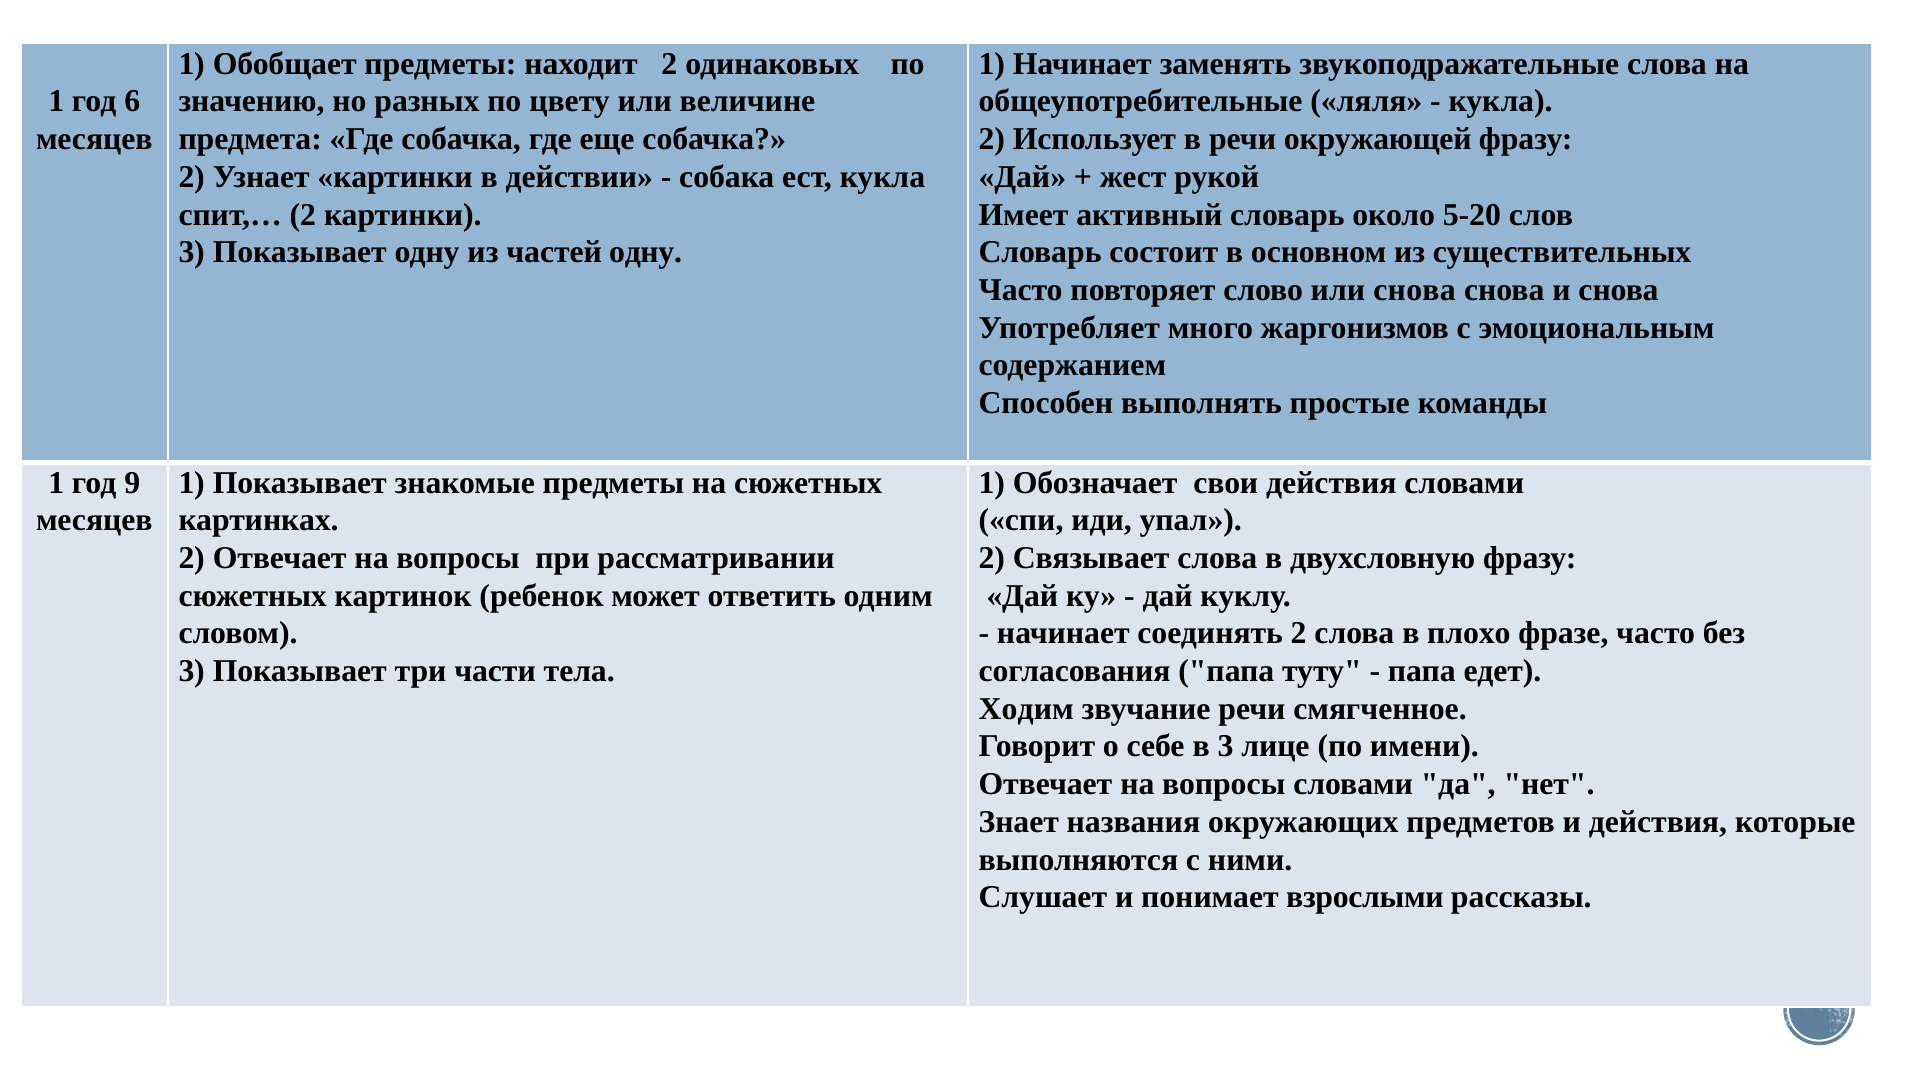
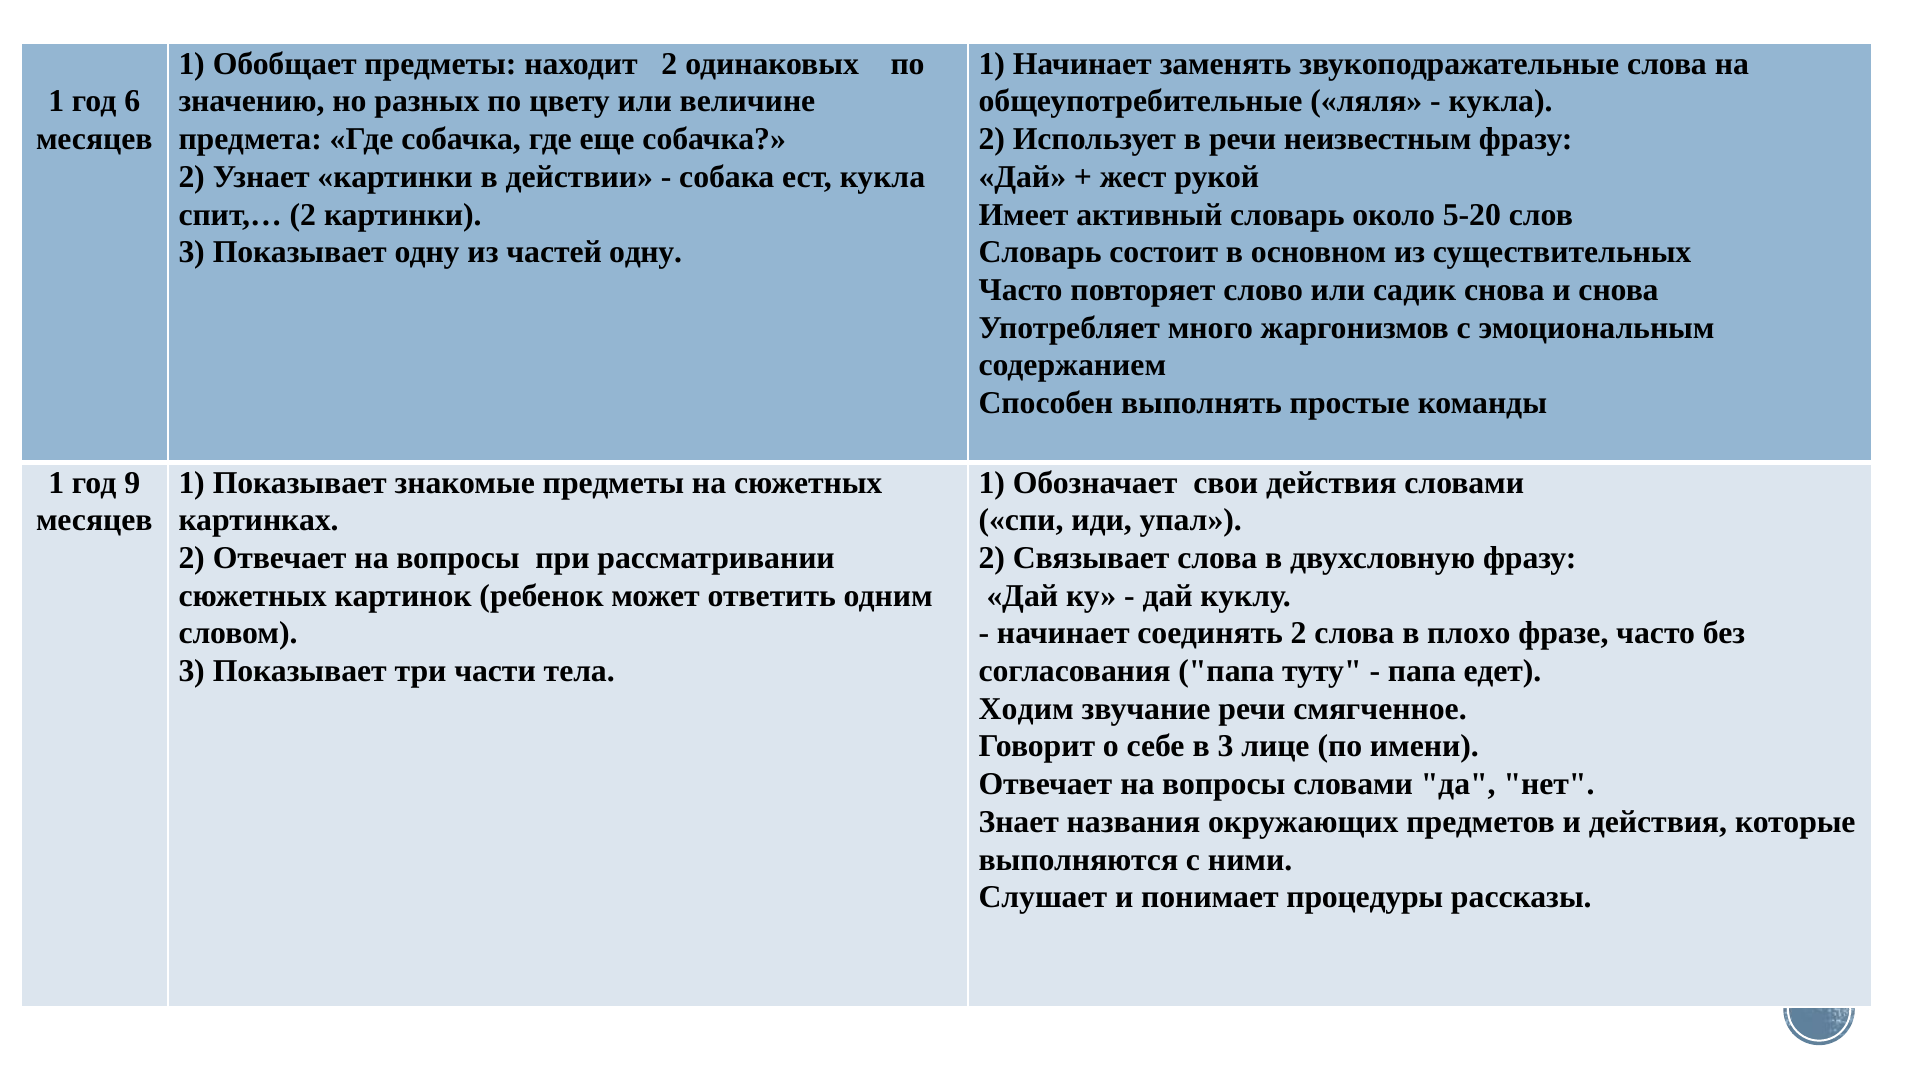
окружающей: окружающей -> неизвестным (1378, 139)
или снова: снова -> садик (1415, 290)
взрослыми: взрослыми -> процедуры (1365, 898)
